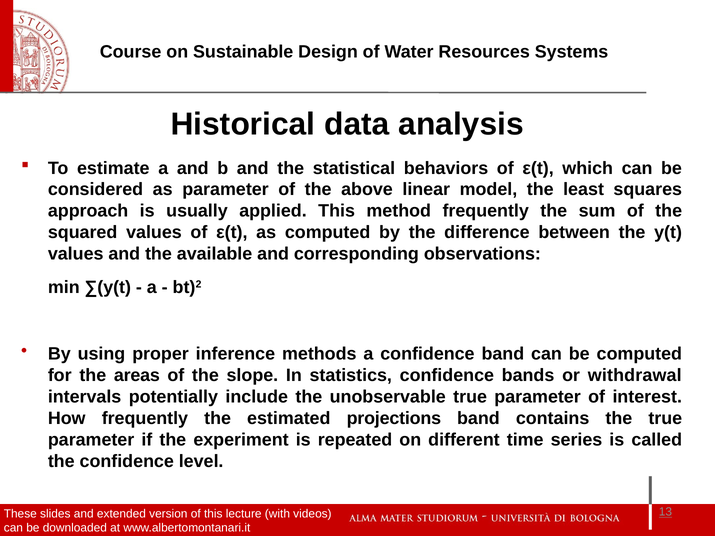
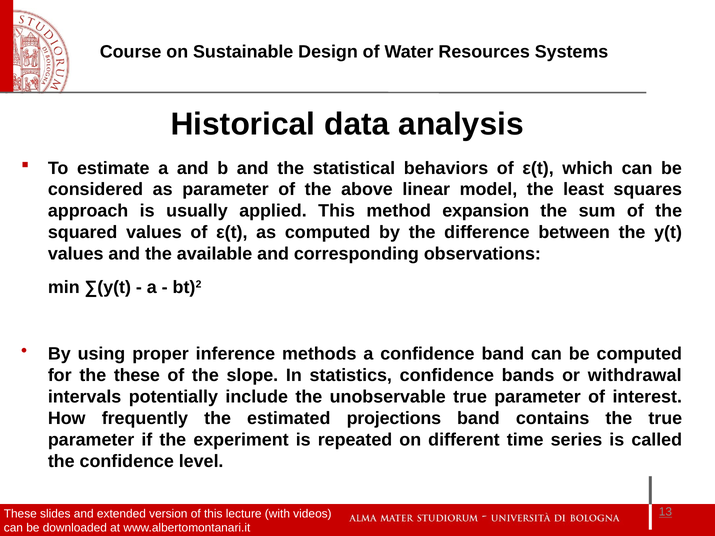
method frequently: frequently -> expansion (486, 211)
the areas: areas -> these (137, 376)
